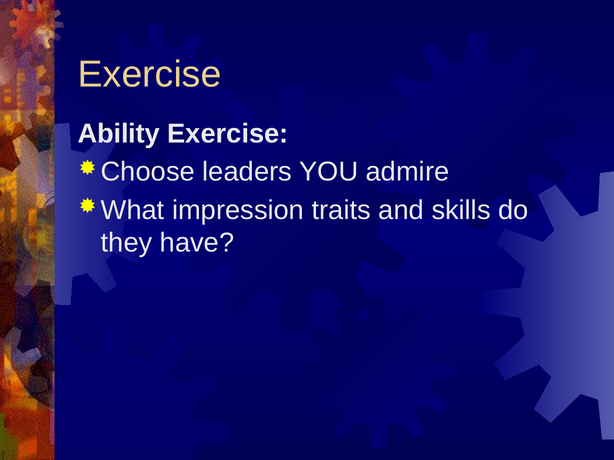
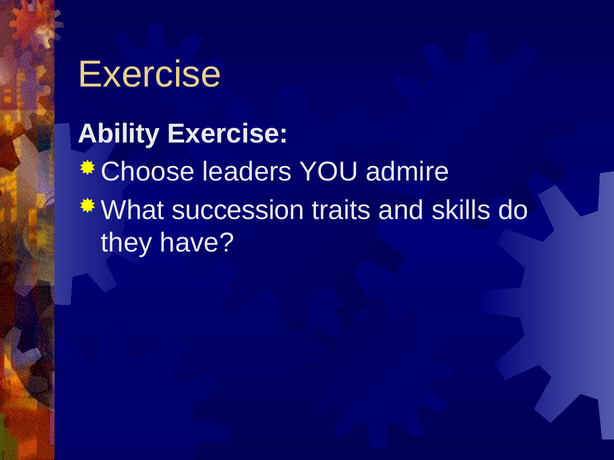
impression: impression -> succession (238, 210)
